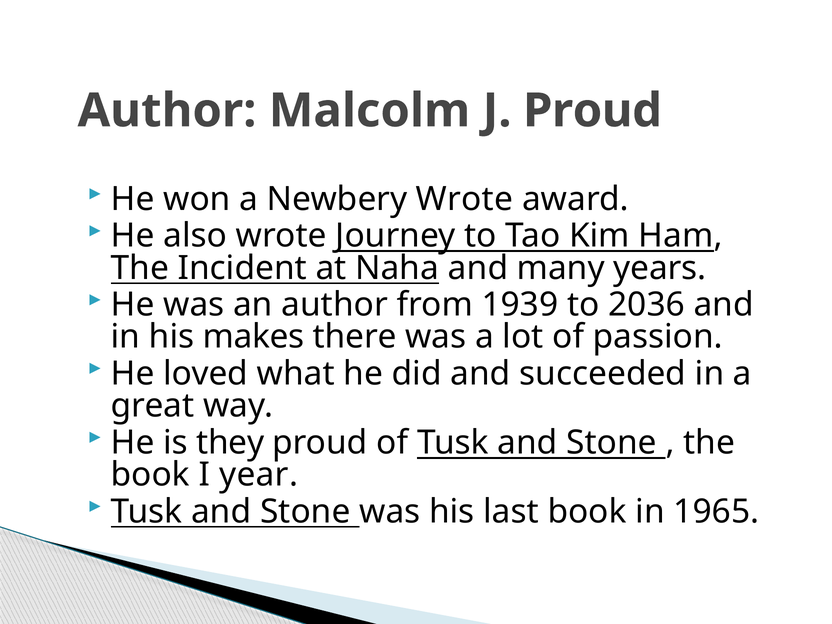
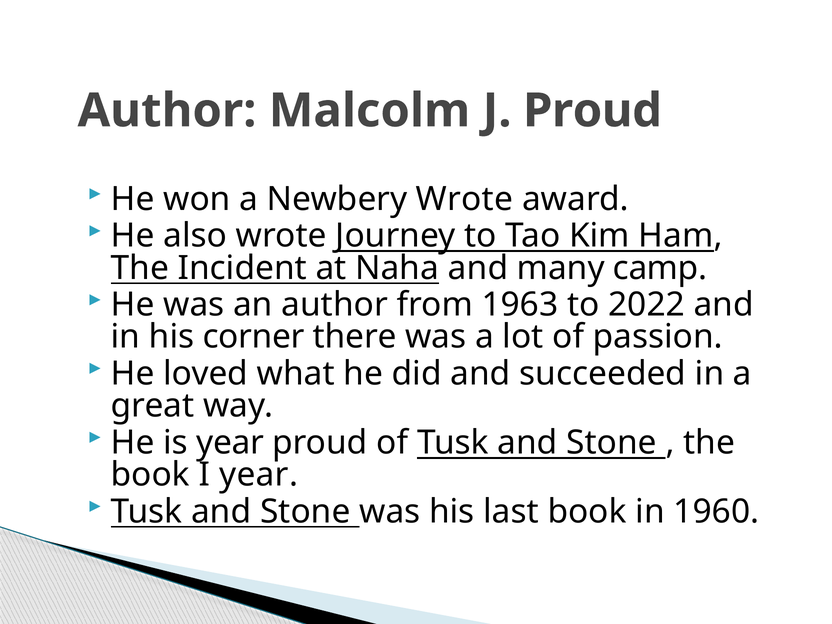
years: years -> camp (660, 268)
1939: 1939 -> 1963 (520, 305)
2036: 2036 -> 2022 (647, 305)
makes: makes -> corner (254, 337)
is they: they -> year (230, 443)
1965: 1965 -> 1960 (716, 512)
